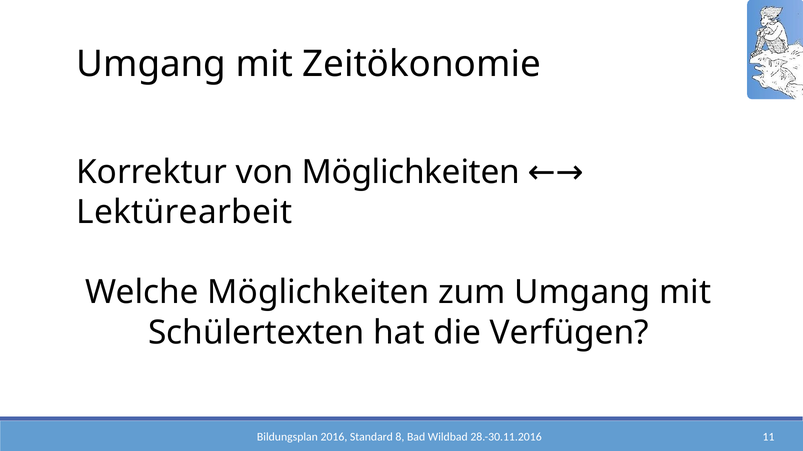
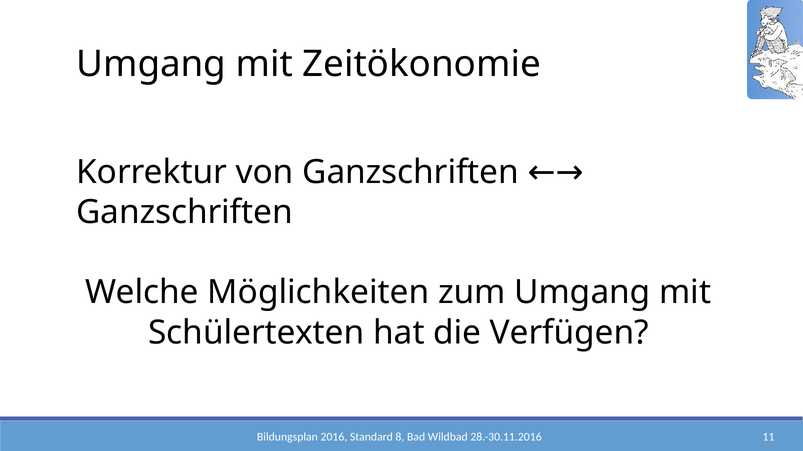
von Möglichkeiten: Möglichkeiten -> Ganzschriften (411, 172)
Lektürearbeit: Lektürearbeit -> Ganzschriften (184, 213)
